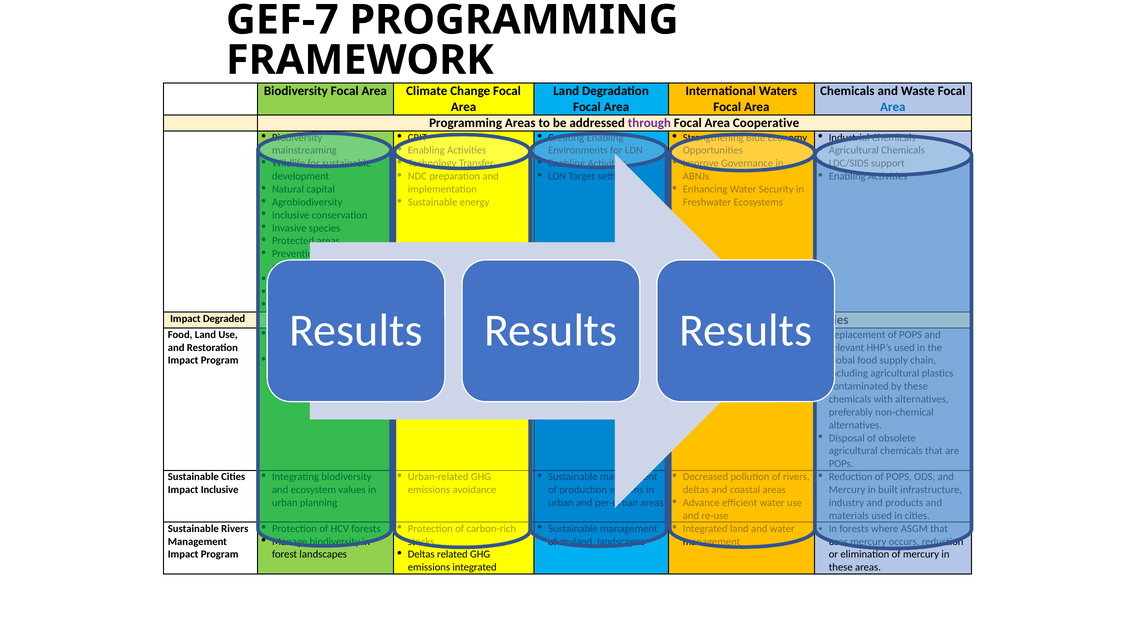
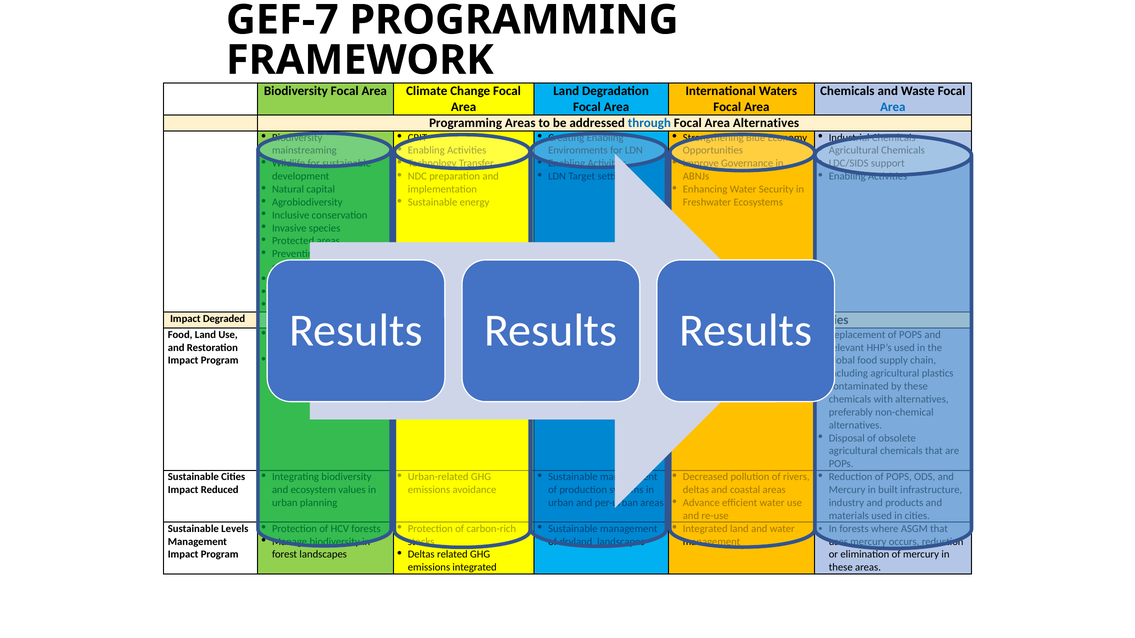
through colour: purple -> blue (649, 123)
Area Cooperative: Cooperative -> Alternatives (766, 123)
Impact Inclusive: Inclusive -> Reduced (220, 490)
Sustainable Rivers: Rivers -> Levels (235, 529)
